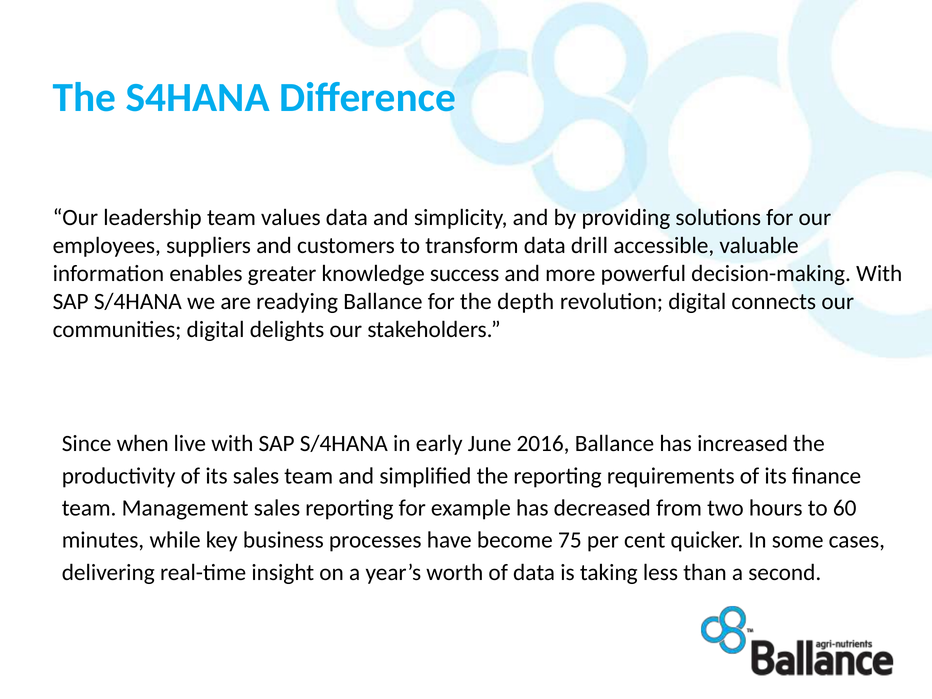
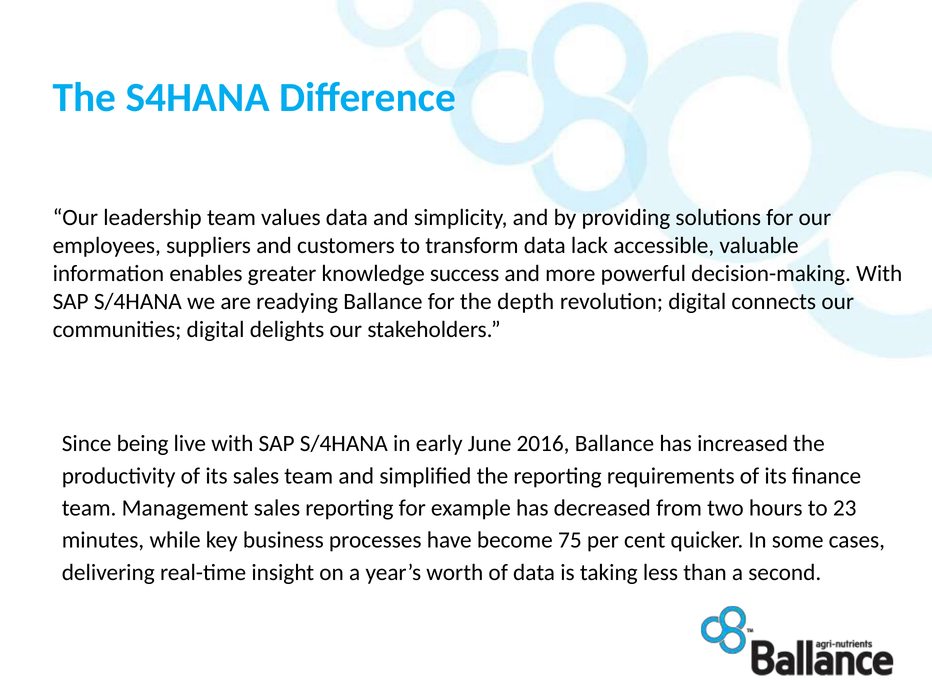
drill: drill -> lack (589, 245)
when: when -> being (143, 444)
60: 60 -> 23 (845, 508)
